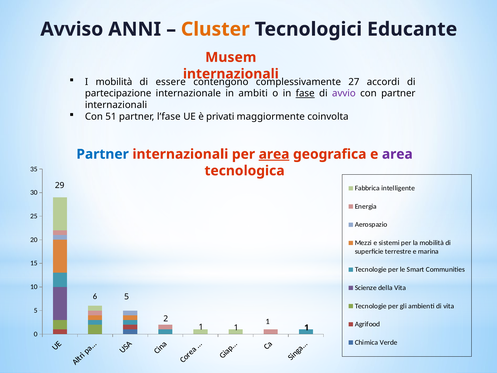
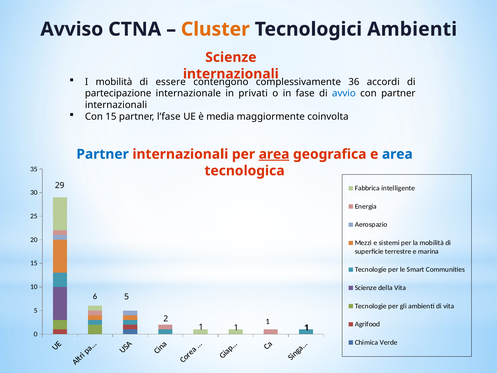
ANNI: ANNI -> CTNA (135, 29)
Tecnologici Educante: Educante -> Ambienti (412, 29)
Musem: Musem -> Scienze (231, 57)
27: 27 -> 36 (354, 82)
ambiti: ambiti -> privati (253, 93)
fase underline: present -> none (305, 93)
avvio colour: purple -> blue (344, 93)
Con 51: 51 -> 15 (111, 117)
privati: privati -> media (220, 117)
area colour: purple -> blue (397, 154)
